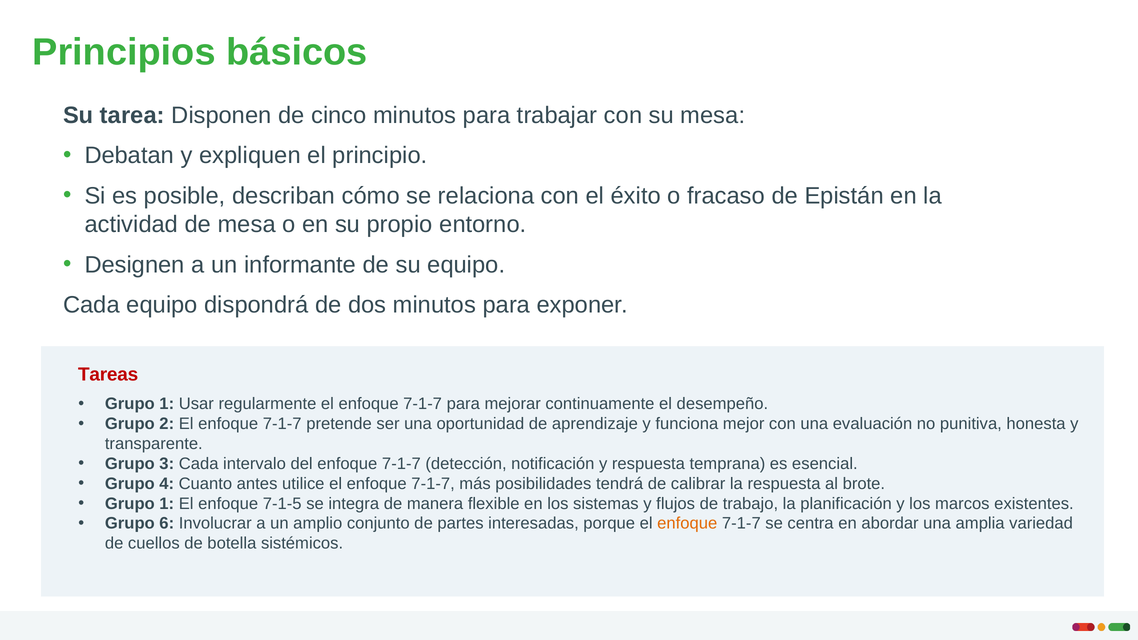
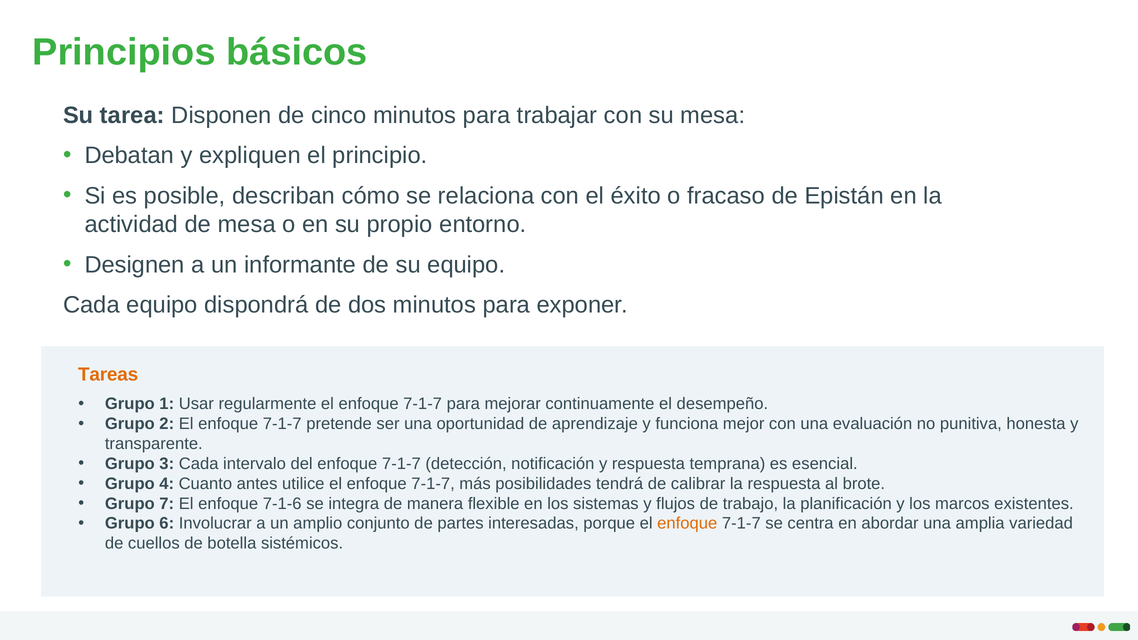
Tareas colour: red -> orange (108, 374)
1: 1 -> 7 (167, 504)
7-1-5: 7-1-5 -> 7-1-6 (282, 504)
